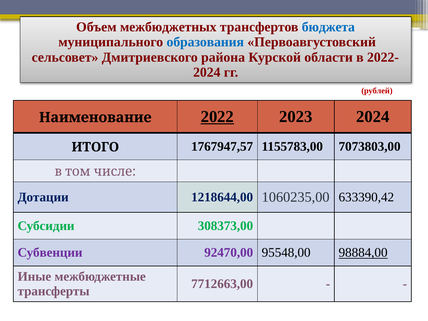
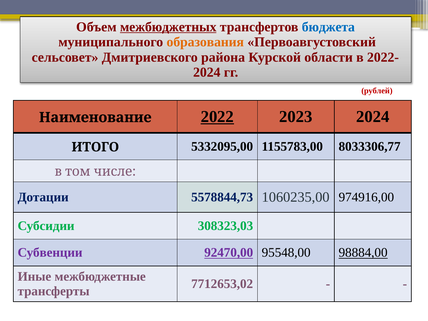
межбюджетных underline: none -> present (168, 27)
образования colour: blue -> orange (205, 42)
1767947,57: 1767947,57 -> 5332095,00 (222, 146)
7073803,00: 7073803,00 -> 8033306,77 (370, 146)
1218644,00: 1218644,00 -> 5578844,73 (222, 197)
633390,42: 633390,42 -> 974916,00 (366, 197)
308373,00: 308373,00 -> 308323,03 (225, 226)
92470,00 underline: none -> present (229, 253)
7712663,00: 7712663,00 -> 7712653,02 (222, 284)
